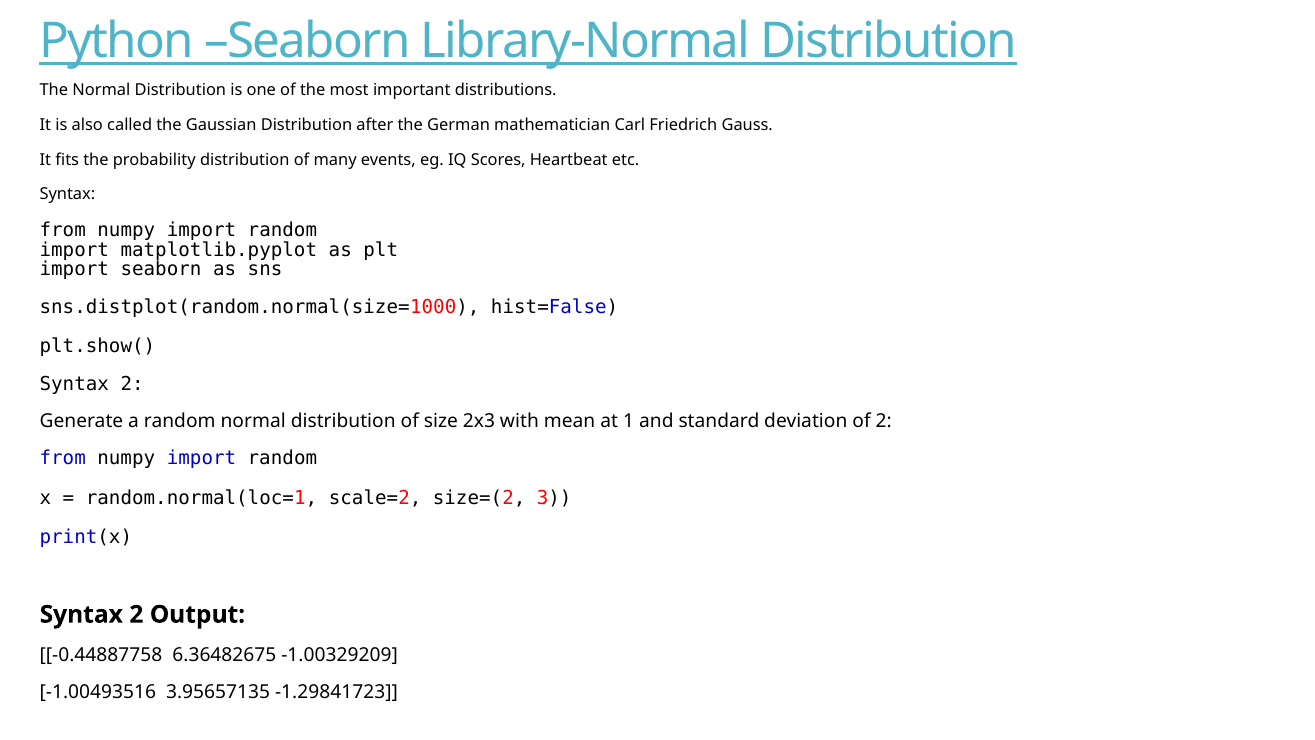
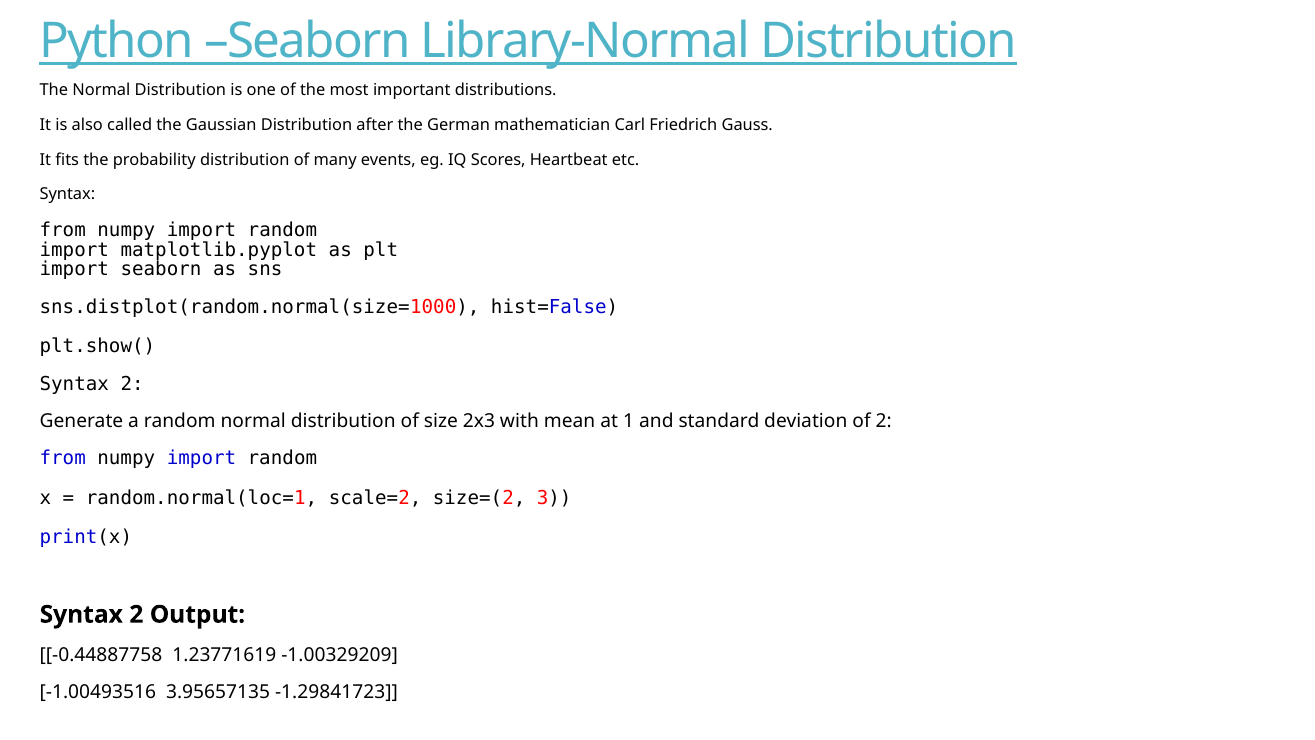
6.36482675: 6.36482675 -> 1.23771619 (224, 655)
